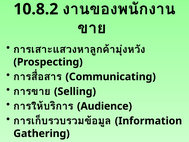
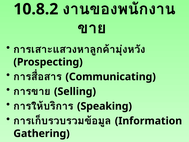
Audience: Audience -> Speaking (104, 106)
